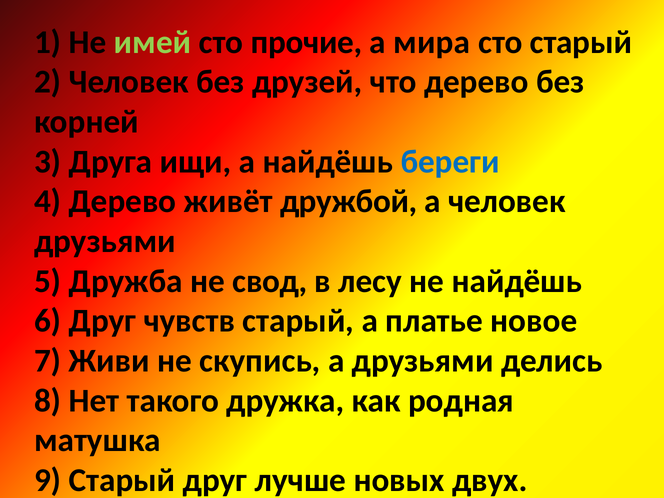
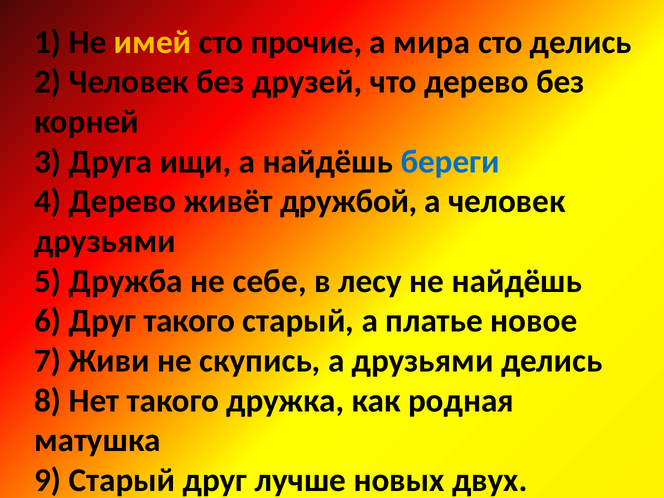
имей colour: light green -> yellow (153, 42)
сто старый: старый -> делись (581, 42)
свод: свод -> себе (270, 281)
Друг чувств: чувств -> такого (189, 321)
